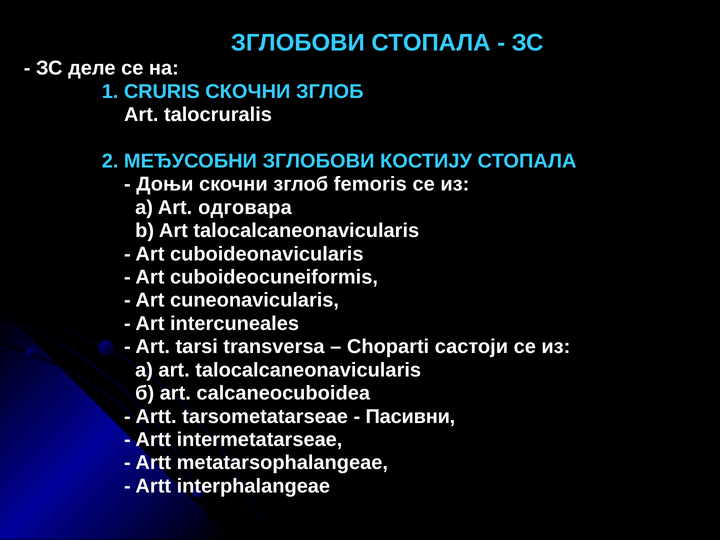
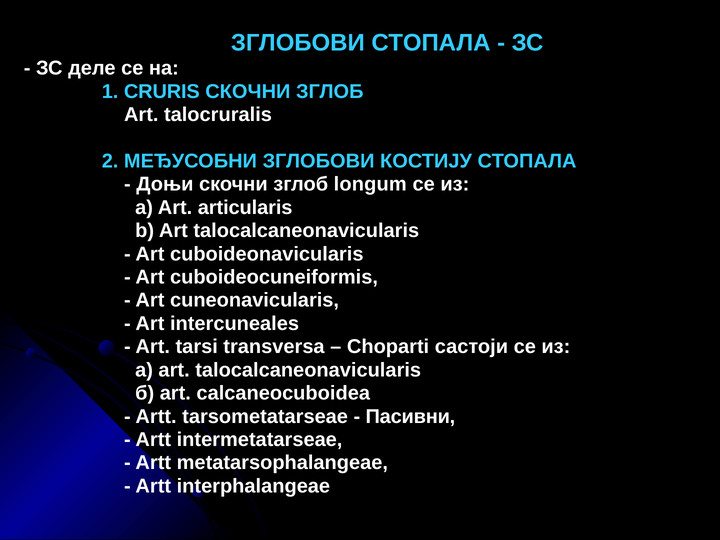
femoris: femoris -> longum (370, 184)
одговара: одговара -> articularis (245, 207)
